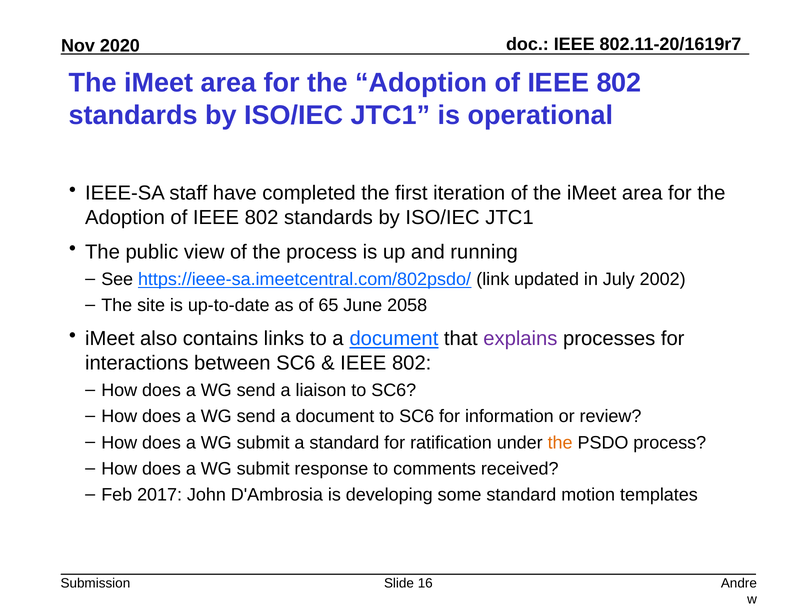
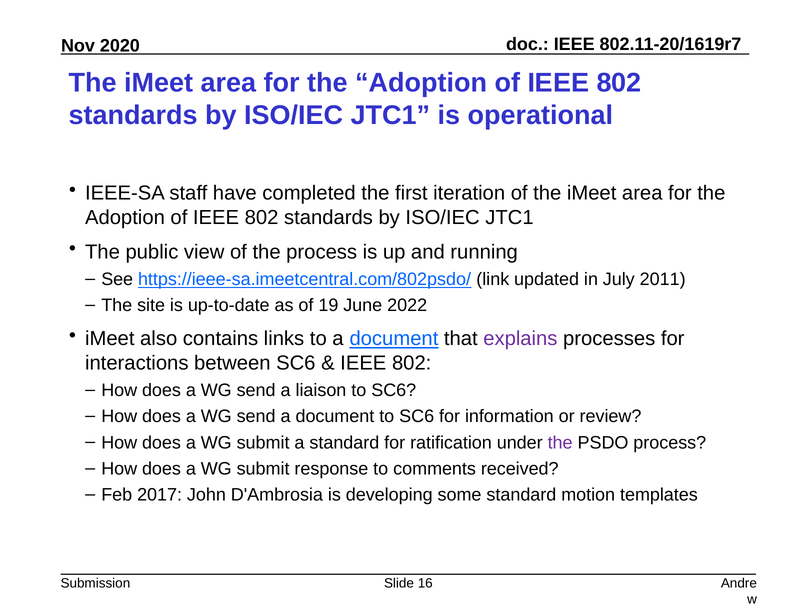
2002: 2002 -> 2011 (663, 279)
65: 65 -> 19 (328, 305)
2058: 2058 -> 2022 (407, 305)
the colour: orange -> purple (560, 442)
